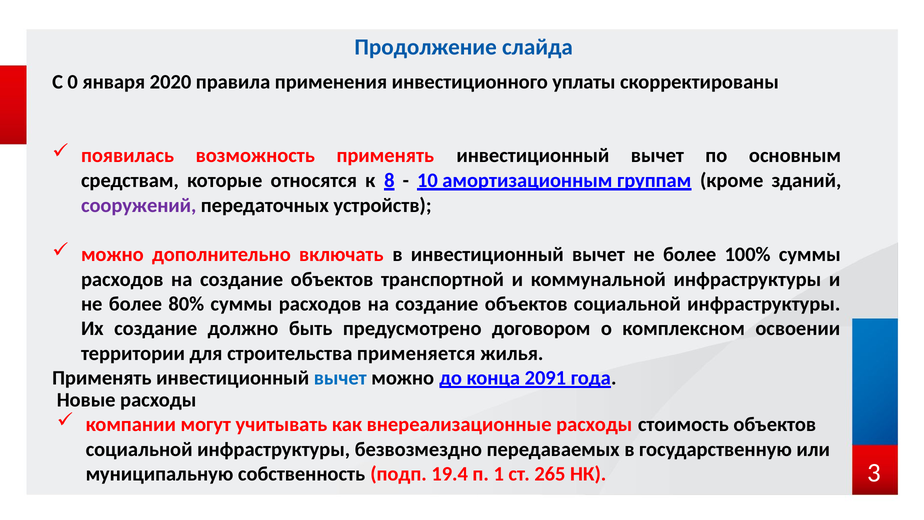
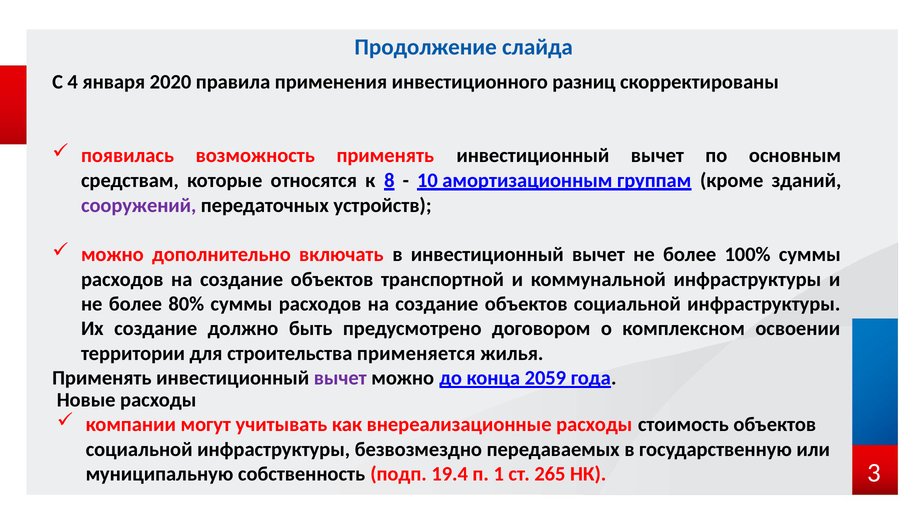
0: 0 -> 4 (73, 82)
уплаты: уплаты -> разниц (584, 82)
вычет colour: blue -> purple (340, 378)
2091: 2091 -> 2059 (545, 378)
